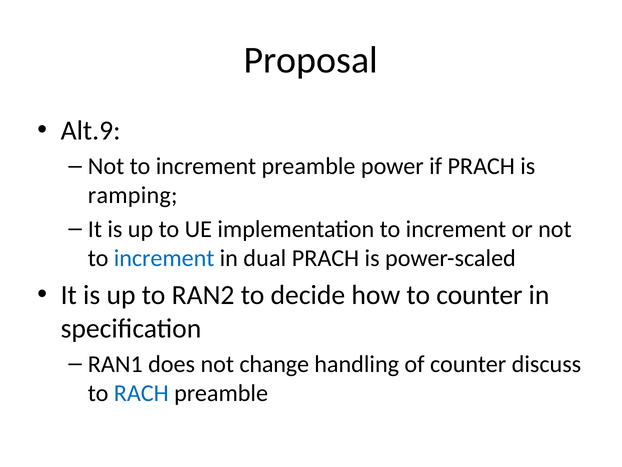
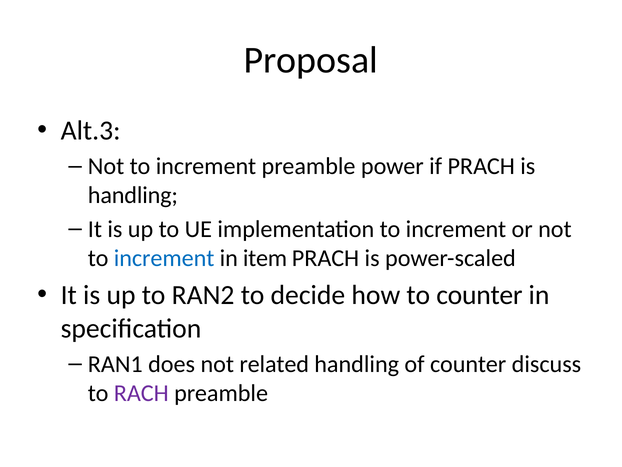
Alt.9: Alt.9 -> Alt.3 (91, 131)
ramping: ramping -> handling (133, 195)
dual: dual -> item (265, 258)
change: change -> related (274, 364)
RACH colour: blue -> purple (141, 393)
